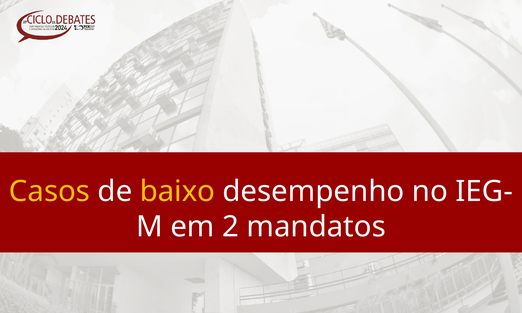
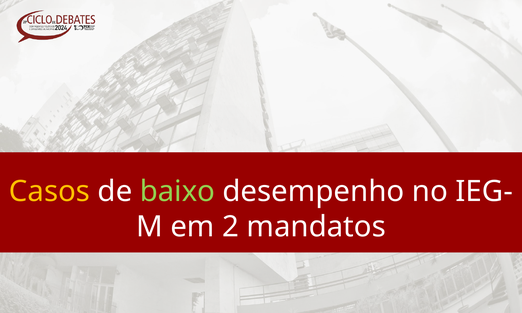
baixo colour: yellow -> light green (178, 191)
